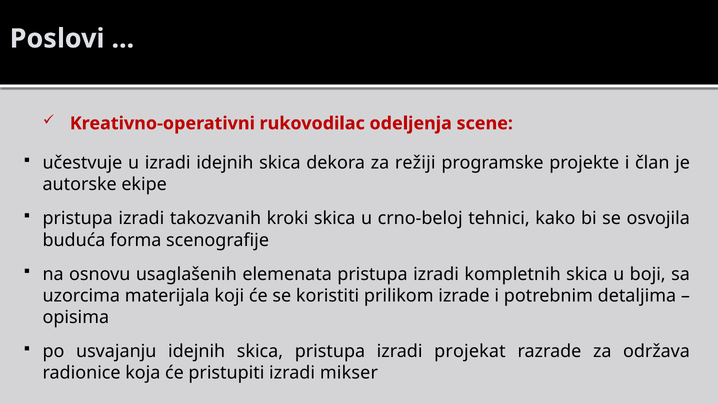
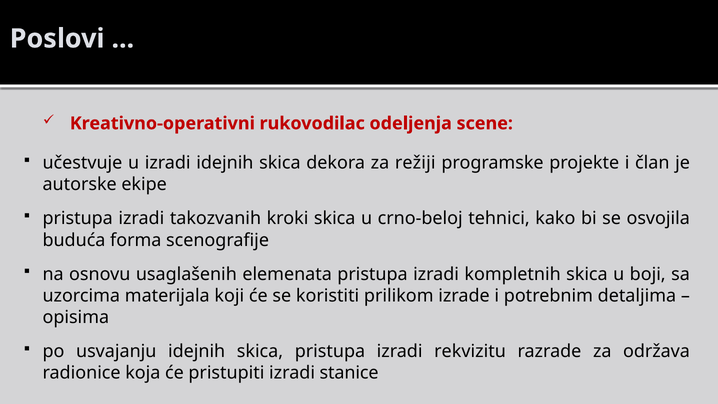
projekat: projekat -> rekvizitu (470, 351)
mikser: mikser -> stanice (349, 373)
